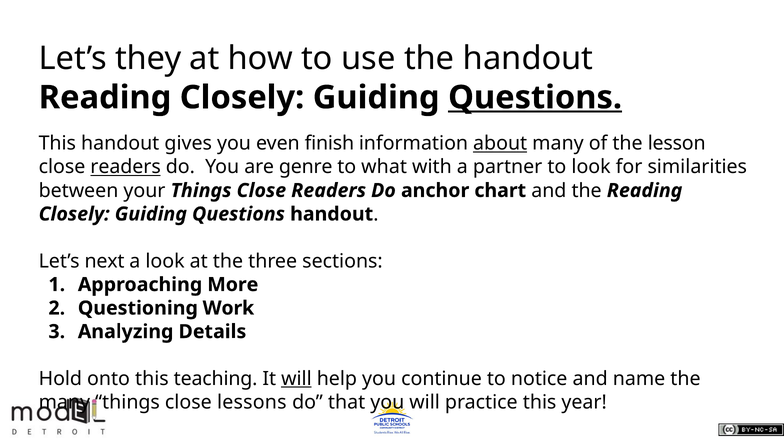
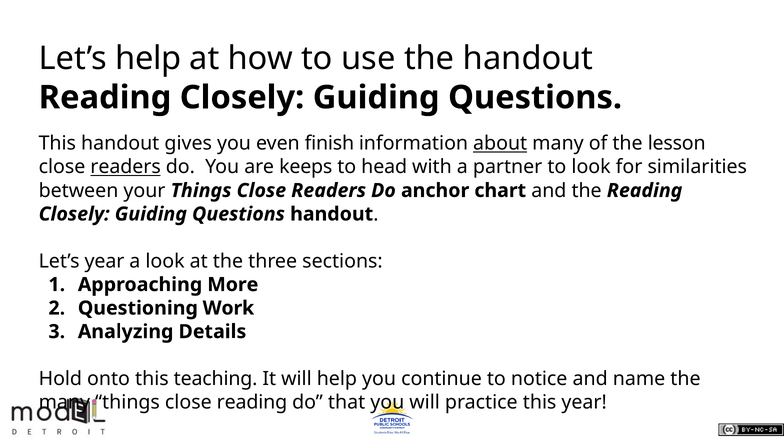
Let’s they: they -> help (148, 58)
Questions underline: present -> none (535, 98)
genre: genre -> keeps (306, 167)
what: what -> head (384, 167)
Let’s next: next -> year (104, 261)
will underline: present -> none (296, 379)
close lessons: lessons -> reading (252, 402)
